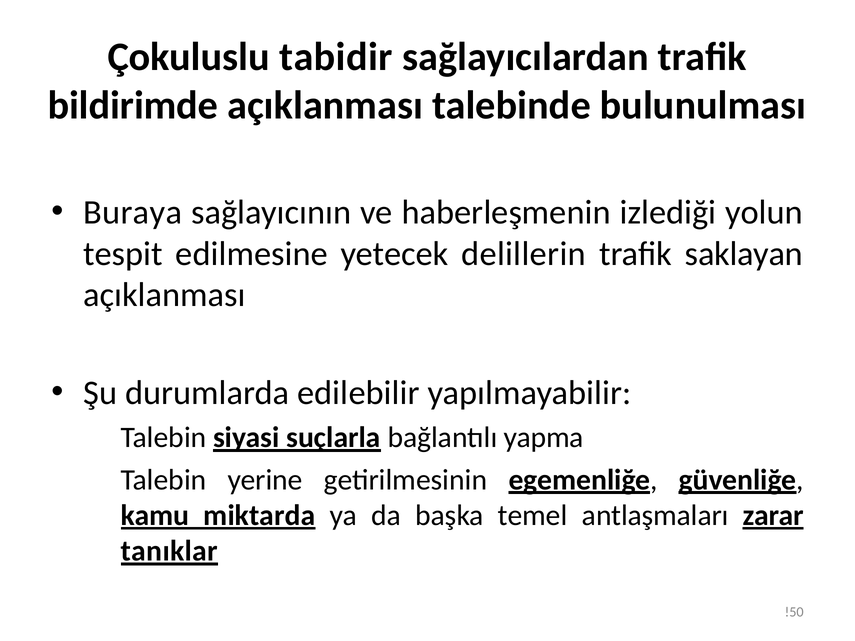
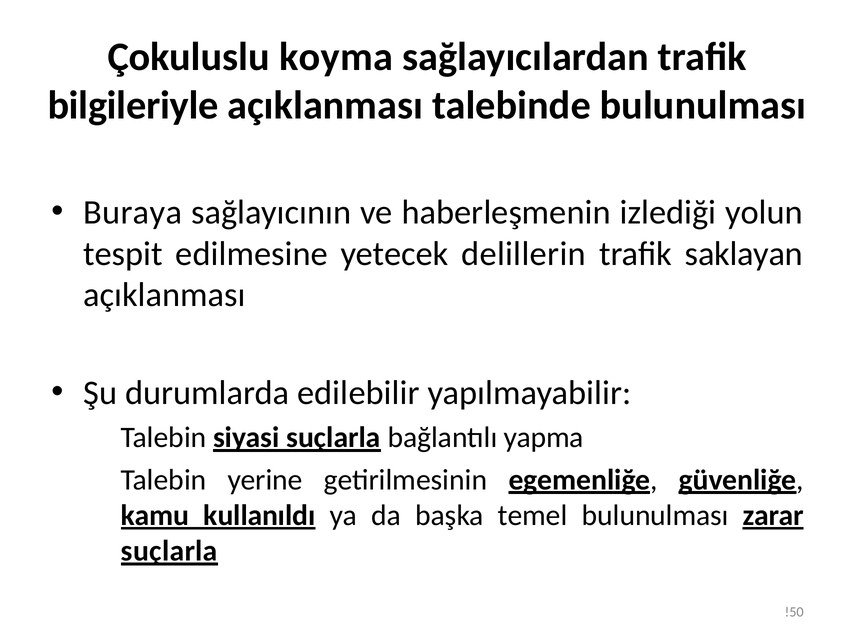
tabidir: tabidir -> koyma (336, 57)
bildirimde: bildirimde -> bilgileriyle (133, 105)
miktarda: miktarda -> kullanıldı (259, 516)
temel antlaşmaları: antlaşmaları -> bulunulması (655, 516)
tanıklar: tanıklar -> suçlarla (169, 551)
